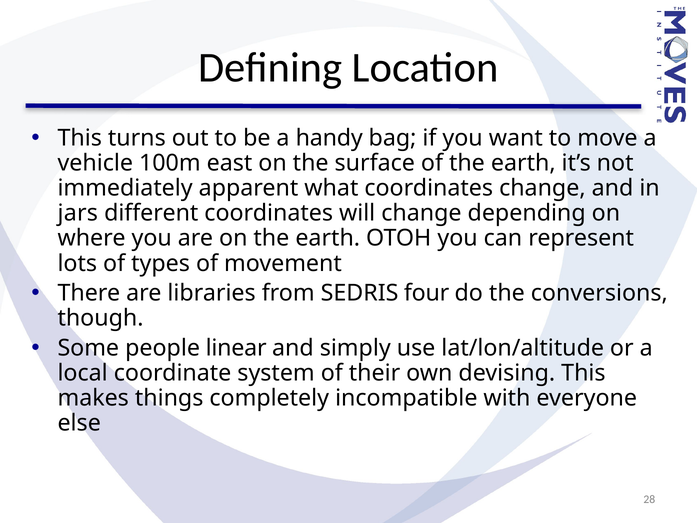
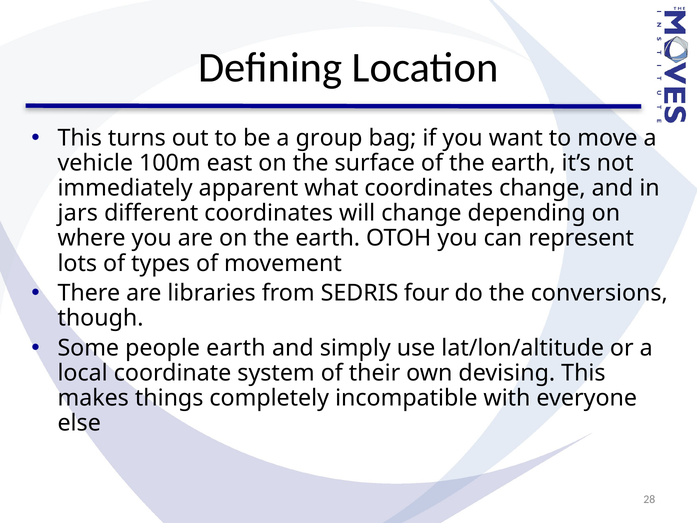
handy: handy -> group (329, 138)
people linear: linear -> earth (236, 348)
